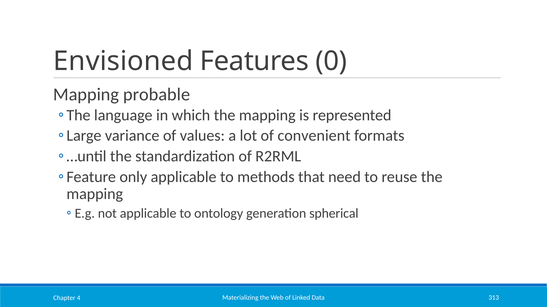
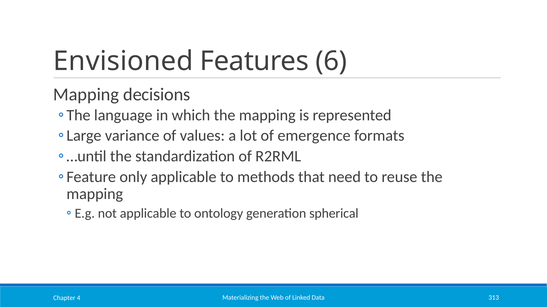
0: 0 -> 6 (331, 61)
probable: probable -> decisions (157, 95)
convenient: convenient -> emergence (314, 136)
